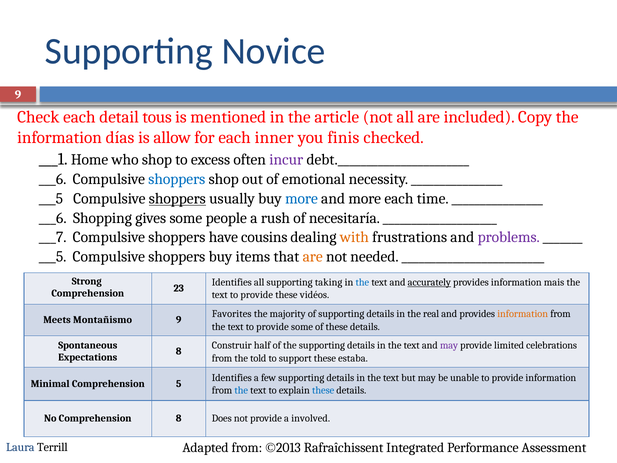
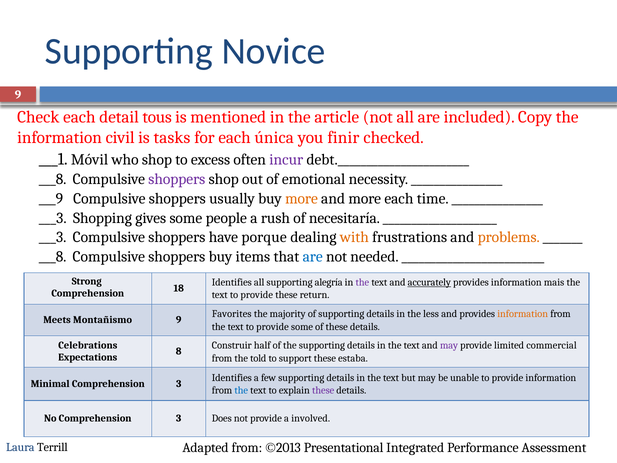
días: días -> civil (120, 137)
allow: allow -> tasks (172, 137)
inner: inner -> única (274, 137)
finis: finis -> finir (343, 137)
Home: Home -> Móvil (90, 159)
___6: ___6 -> ___8 (53, 179)
shoppers colour: blue -> purple (177, 179)
___5: ___5 -> ___9 (51, 198)
shoppers underline: present -> none (177, 198)
more colour: blue -> orange (301, 198)
___6: ___6 -> ___3 (53, 218)
___7: ___7 -> ___3 (53, 237)
cousins: cousins -> porque (264, 237)
problems colour: purple -> orange (509, 237)
___5: ___5 -> ___8 (53, 257)
are colour: orange -> blue (313, 257)
taking: taking -> alegría (329, 282)
the colour: blue -> purple (362, 282)
23: 23 -> 18 (179, 288)
vidéos: vidéos -> return (315, 295)
real: real -> less (431, 314)
Spontaneous: Spontaneous -> Celebrations (88, 345)
celebrations: celebrations -> commercial (552, 345)
Minimal Comprehension 5: 5 -> 3 (179, 384)
these colour: blue -> purple (323, 390)
No Comprehension 8: 8 -> 3 (179, 418)
Rafraîchissent: Rafraîchissent -> Presentational (344, 447)
